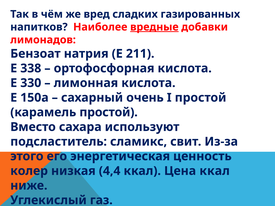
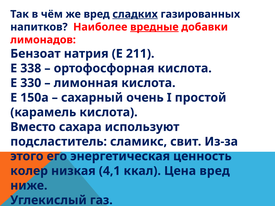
сладких underline: none -> present (135, 14)
карамель простой: простой -> кислота (108, 112)
4,4: 4,4 -> 4,1 (110, 171)
Цена ккал: ккал -> вред (215, 171)
